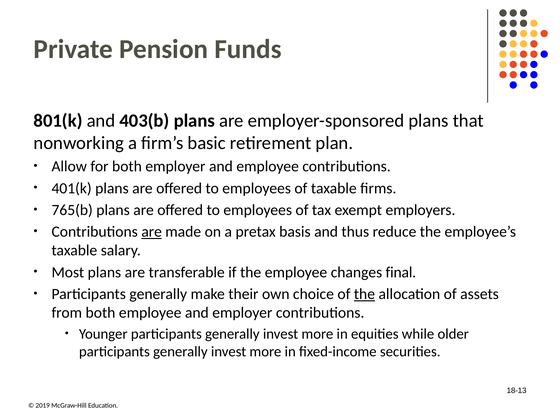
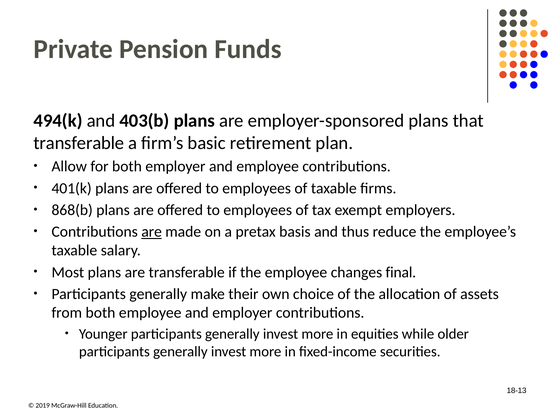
801(k: 801(k -> 494(k (58, 121)
nonworking: nonworking -> transferable (79, 143)
765(b: 765(b -> 868(b (72, 210)
the underline: present -> none (364, 294)
